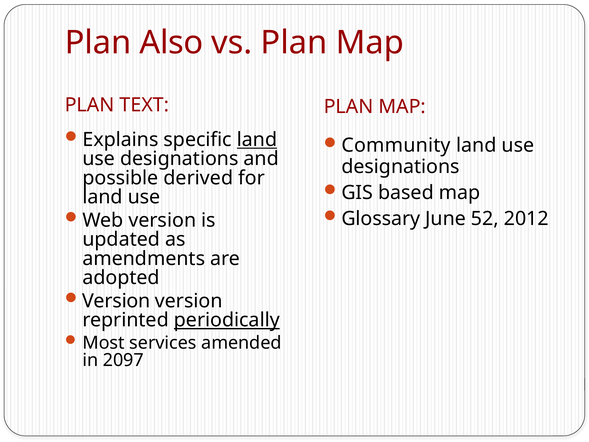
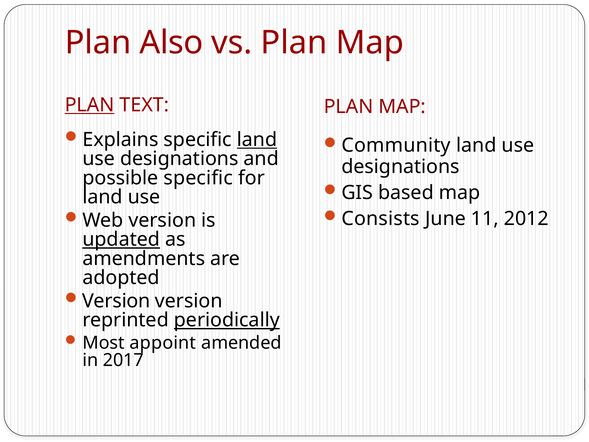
PLAN underline: none -> present (90, 105)
possible derived: derived -> specific (198, 178)
Glossary: Glossary -> Consists (381, 218)
52: 52 -> 11 (485, 218)
updated underline: none -> present (121, 239)
services: services -> appoint (163, 343)
2097: 2097 -> 2017 (123, 360)
